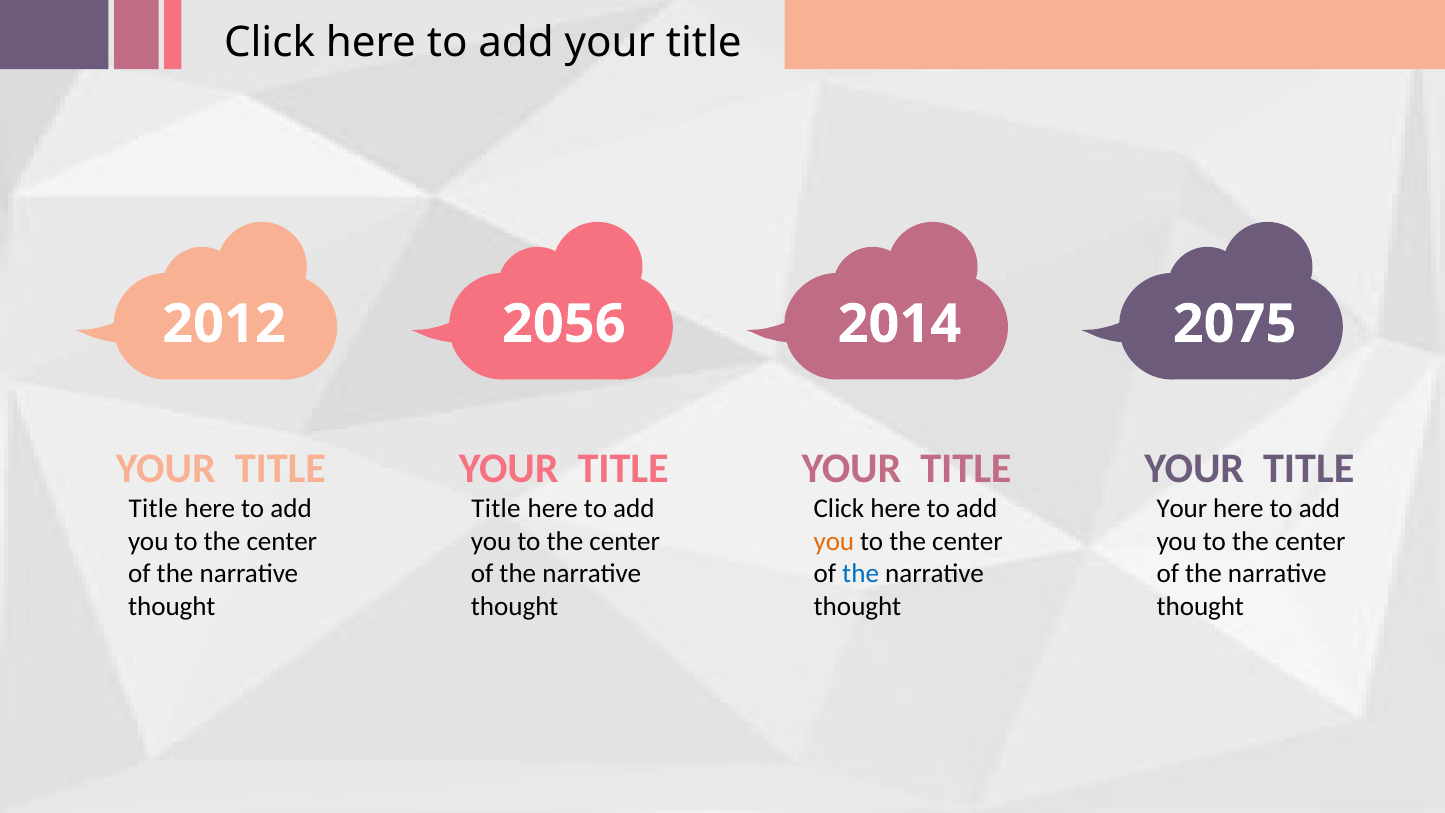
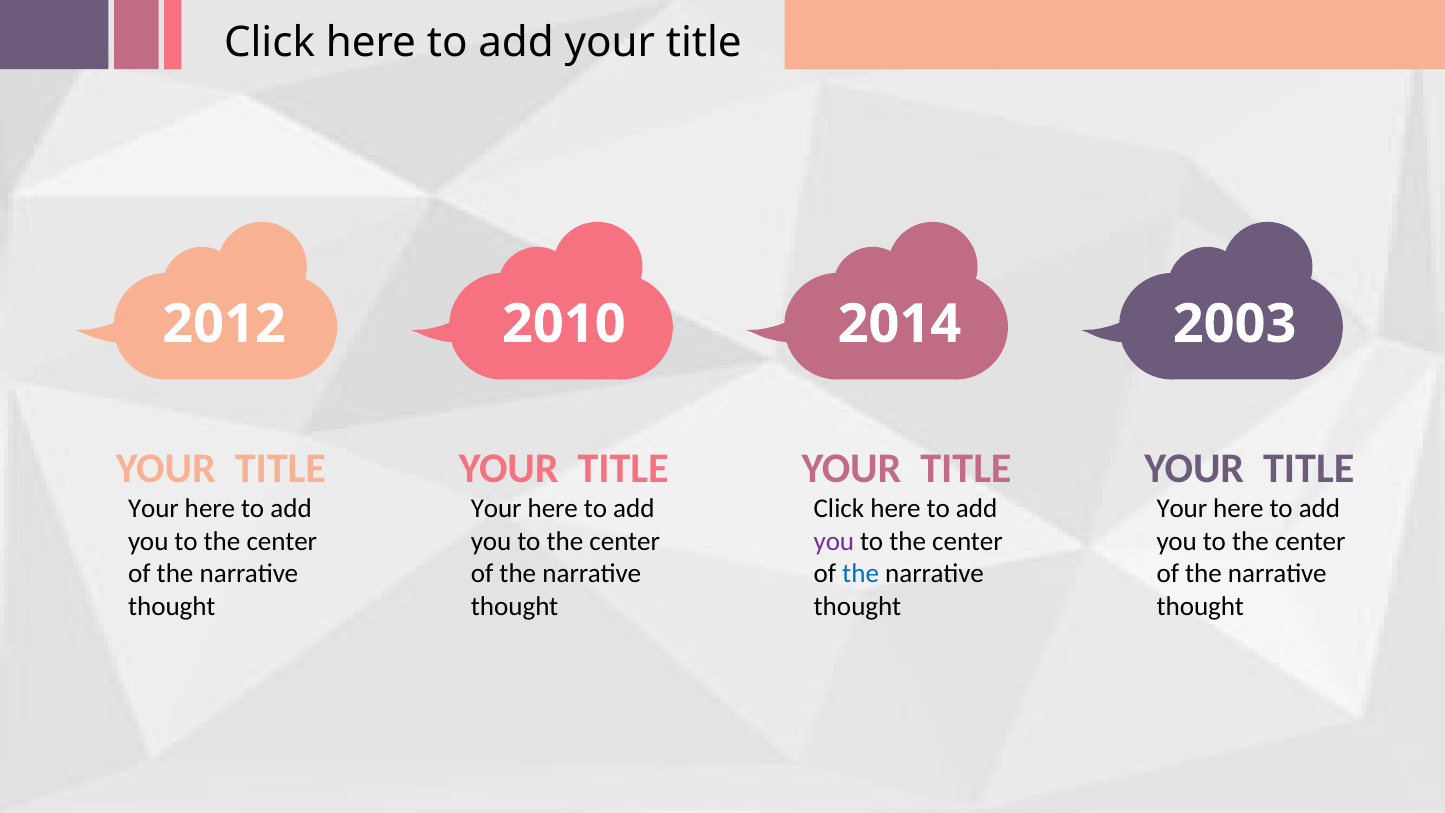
2056: 2056 -> 2010 (564, 324)
2075: 2075 -> 2003 (1235, 324)
Title: Title -> Your (153, 509)
Title: Title -> Your (496, 509)
you colour: orange -> purple (834, 541)
